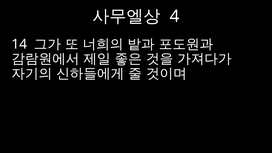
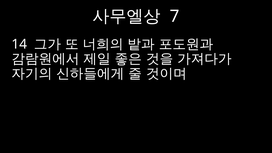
4: 4 -> 7 (175, 16)
